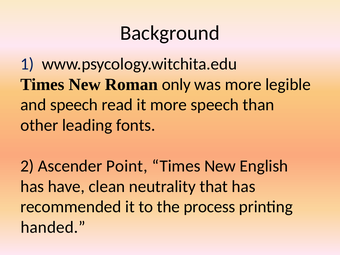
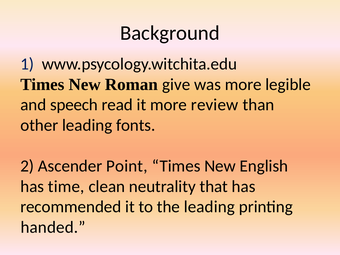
only: only -> give (176, 84)
more speech: speech -> review (215, 105)
have: have -> time (66, 186)
the process: process -> leading (209, 207)
